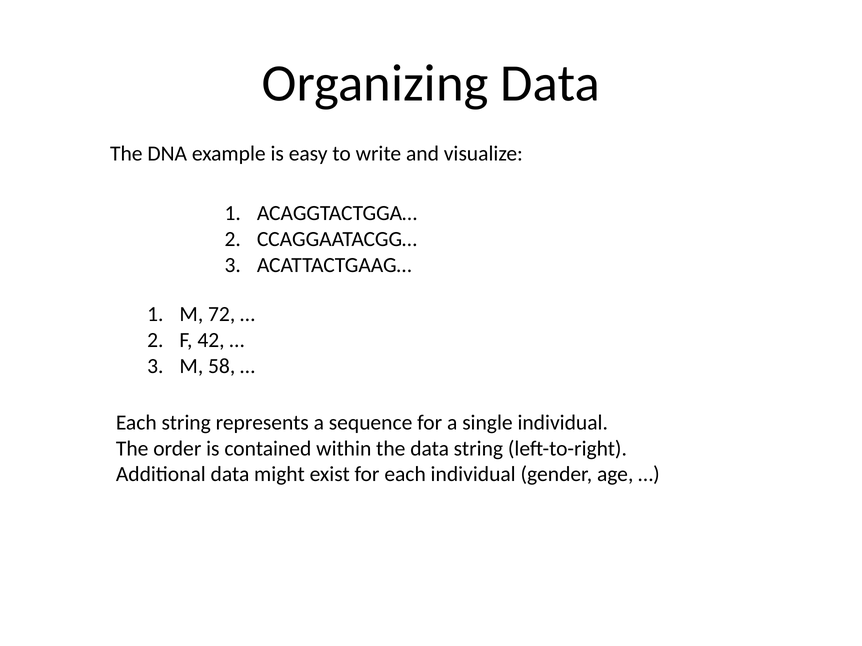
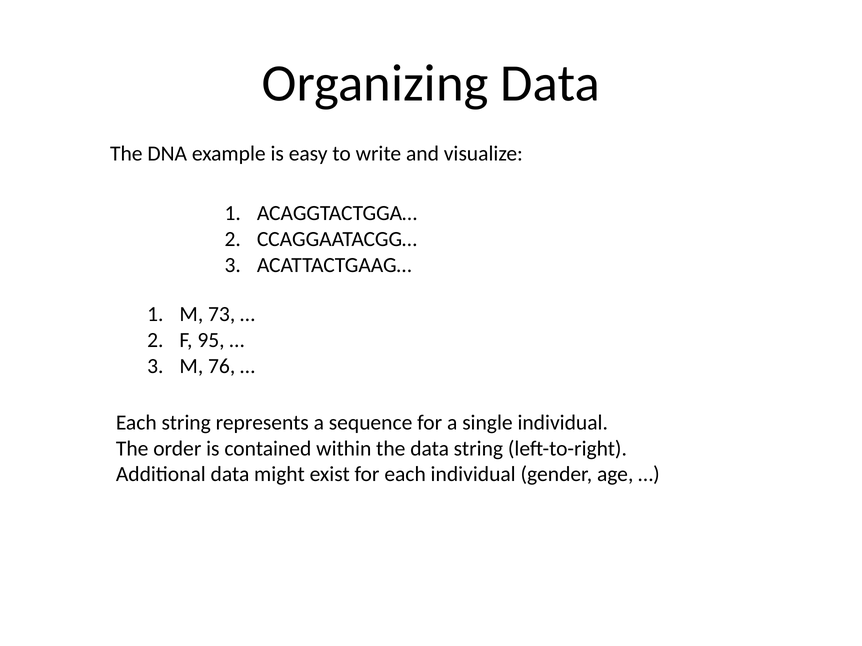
72: 72 -> 73 (222, 315)
42: 42 -> 95 (211, 340)
58: 58 -> 76 (222, 366)
